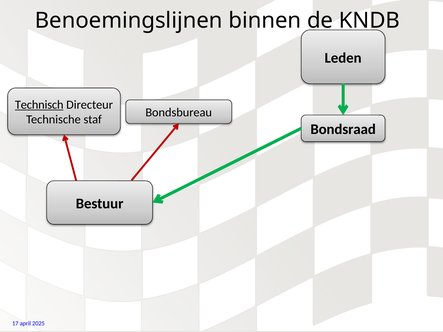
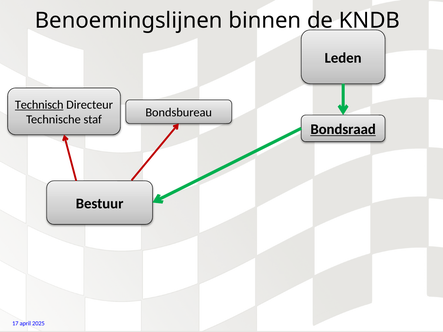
Bondsraad underline: none -> present (343, 129)
